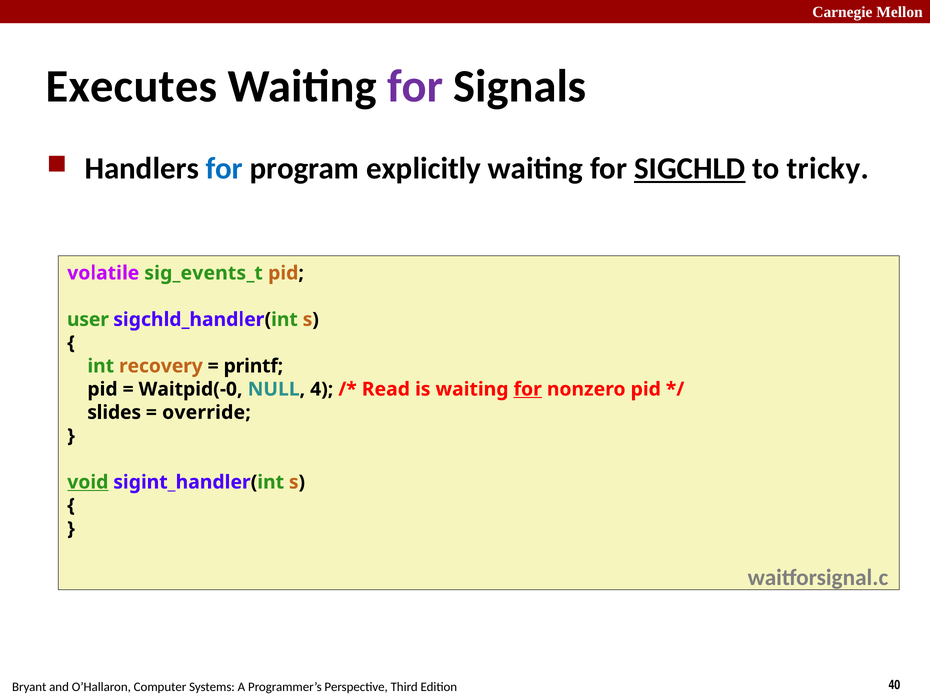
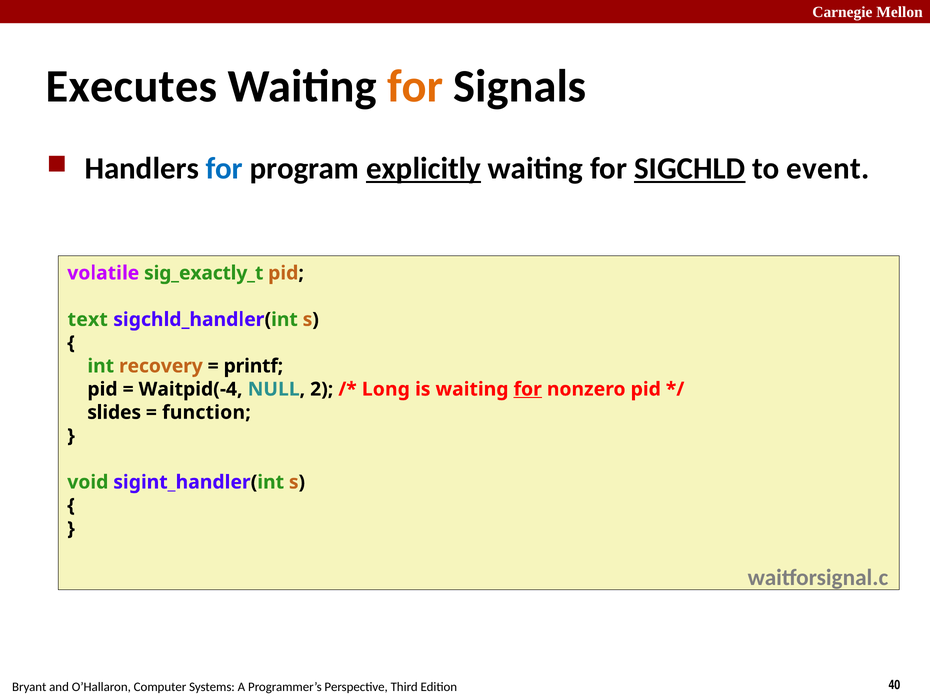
for colour: purple -> orange (415, 86)
explicitly underline: none -> present (424, 169)
tricky: tricky -> event (828, 169)
sig_events_t: sig_events_t -> sig_exactly_t (204, 273)
user: user -> text (88, 320)
Waitpid(-0: Waitpid(-0 -> Waitpid(-4 (191, 390)
4: 4 -> 2 (322, 390)
Read: Read -> Long (386, 390)
override: override -> function (206, 413)
void underline: present -> none (88, 483)
